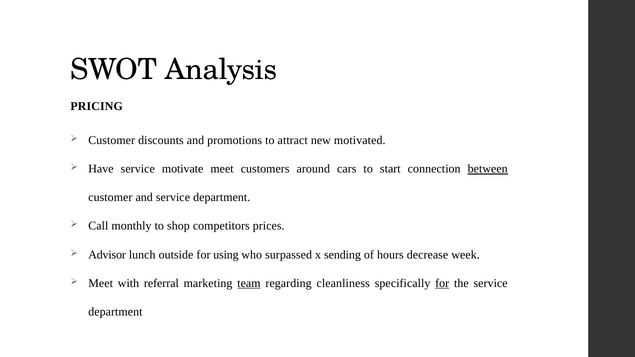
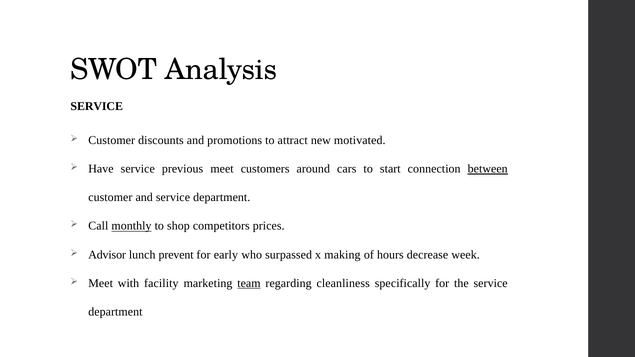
PRICING: PRICING -> SERVICE (97, 107)
motivate: motivate -> previous (183, 169)
monthly underline: none -> present (131, 226)
outside: outside -> prevent (176, 255)
using: using -> early (226, 255)
sending: sending -> making (342, 255)
referral: referral -> facility (161, 283)
for underline: present -> none (442, 283)
